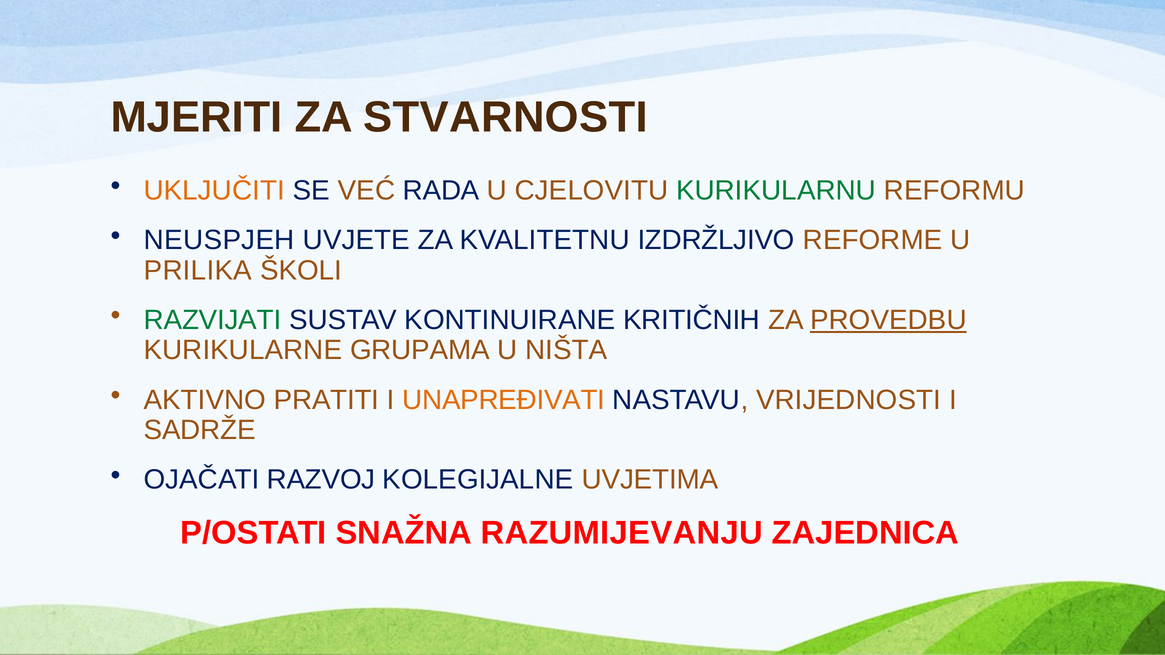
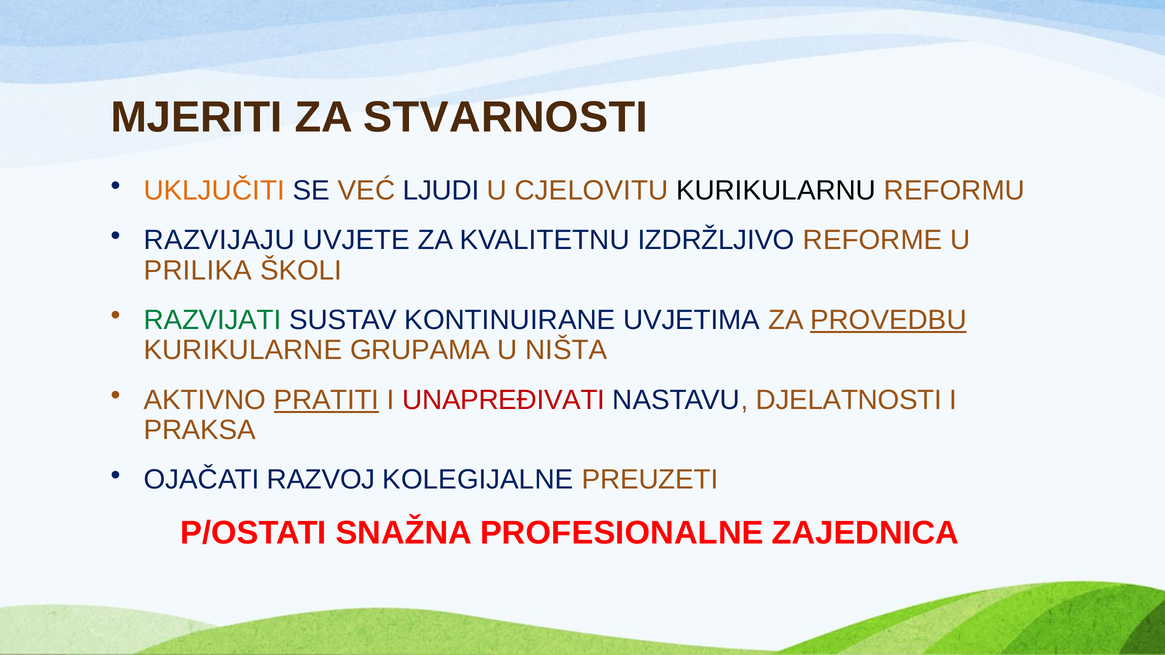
RADA: RADA -> LJUDI (441, 191)
KURIKULARNU colour: green -> black (776, 191)
NEUSPJEH: NEUSPJEH -> RAZVIJAJU (219, 240)
KRITIČNIH: KRITIČNIH -> UVJETIMA (692, 320)
PRATITI underline: none -> present (327, 400)
UNAPREĐIVATI colour: orange -> red (504, 400)
VRIJEDNOSTI: VRIJEDNOSTI -> DJELATNOSTI (849, 400)
SADRŽE: SADRŽE -> PRAKSA (200, 430)
UVJETIMA: UVJETIMA -> PREUZETI (650, 480)
RAZUMIJEVANJU: RAZUMIJEVANJU -> PROFESIONALNE (622, 533)
